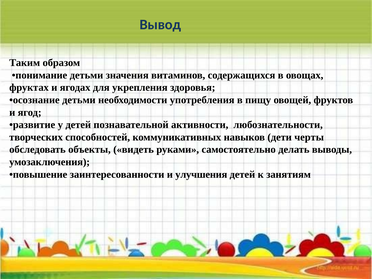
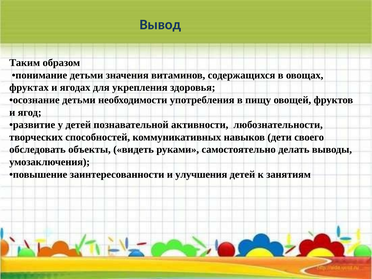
черты: черты -> своего (309, 137)
